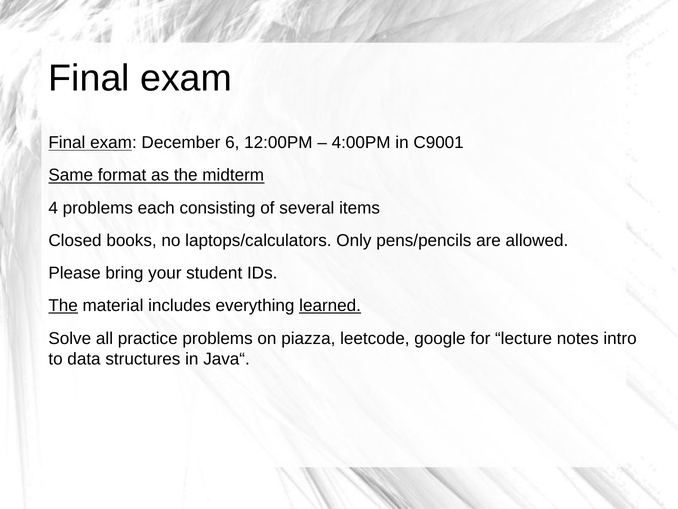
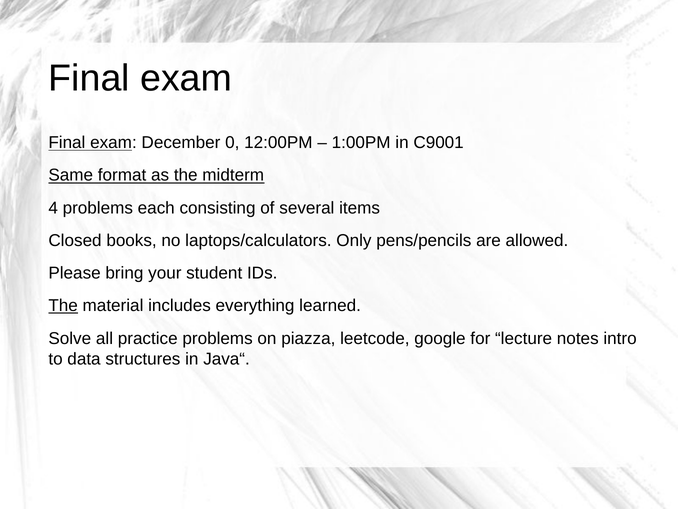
6: 6 -> 0 (232, 143)
4:00PM: 4:00PM -> 1:00PM (361, 143)
learned underline: present -> none (330, 305)
